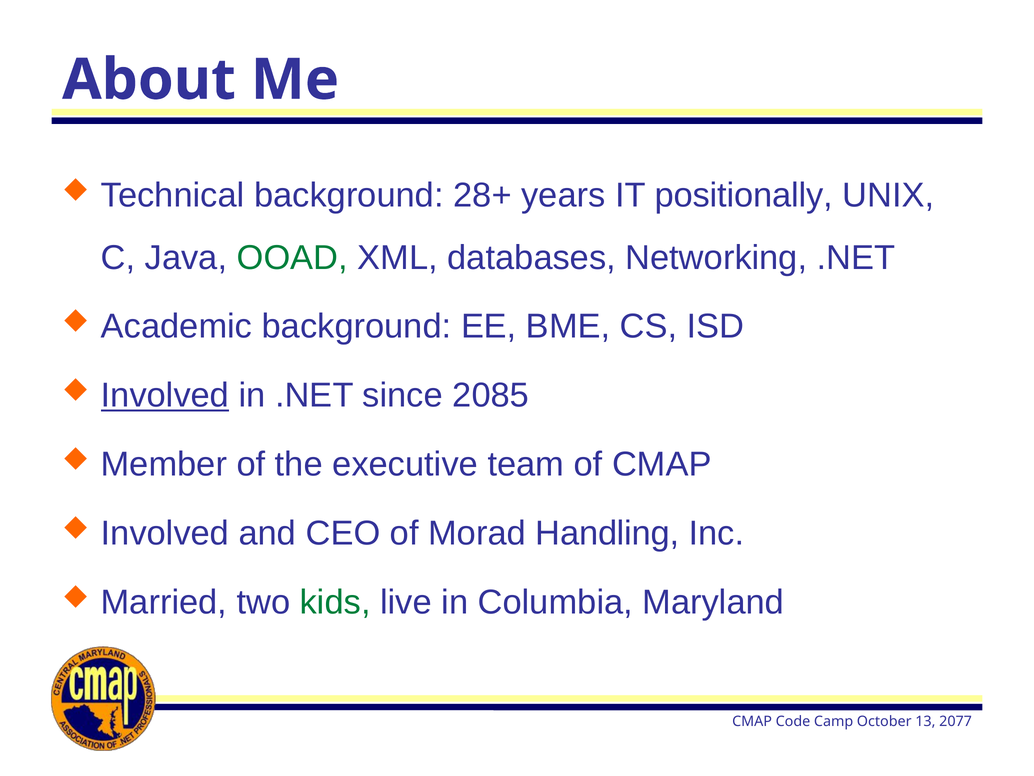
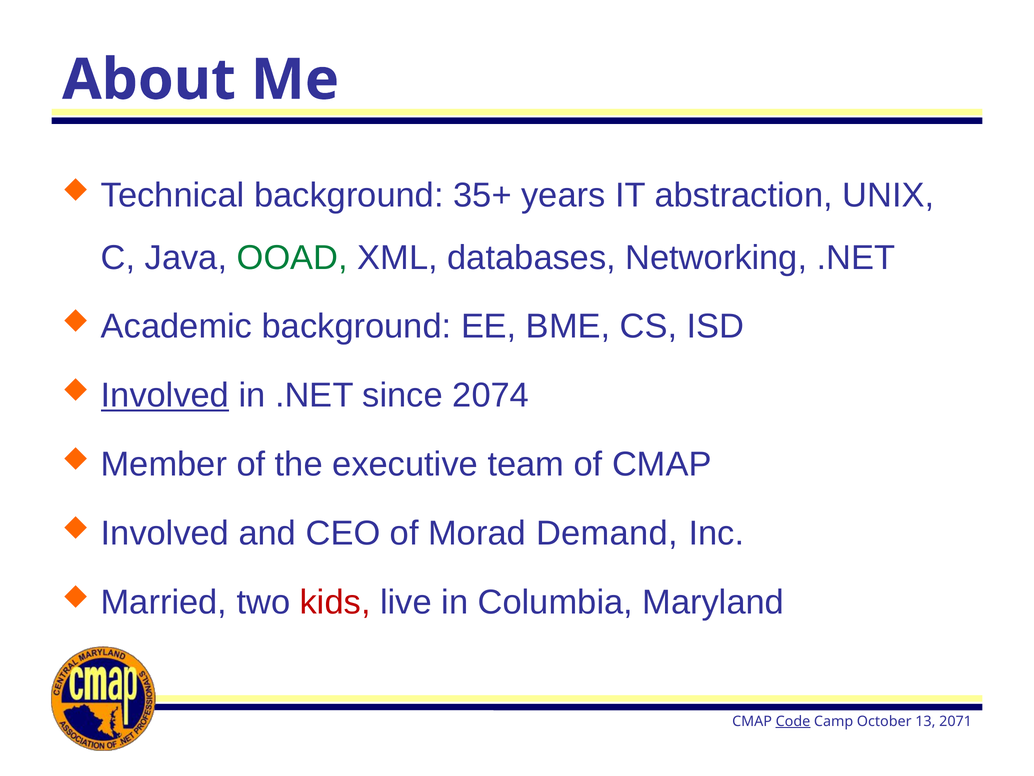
28+: 28+ -> 35+ (482, 195)
positionally: positionally -> abstraction (744, 195)
2085: 2085 -> 2074 (491, 395)
Handling: Handling -> Demand (607, 533)
kids colour: green -> red (335, 602)
Code underline: none -> present (793, 721)
2077: 2077 -> 2071 (956, 721)
